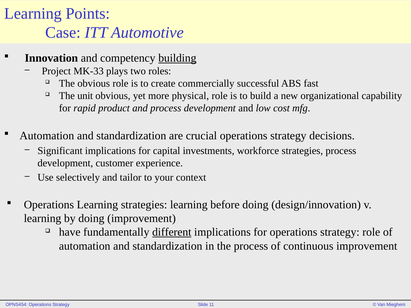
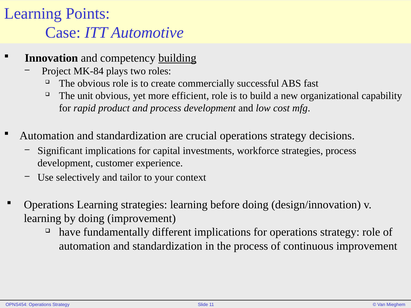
MK-33: MK-33 -> MK-84 (89, 71)
physical: physical -> efficient (190, 96)
different underline: present -> none (172, 232)
